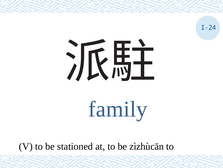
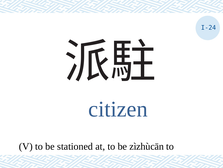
family: family -> citizen (118, 109)
